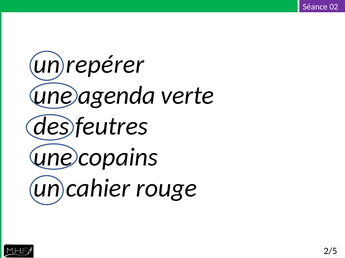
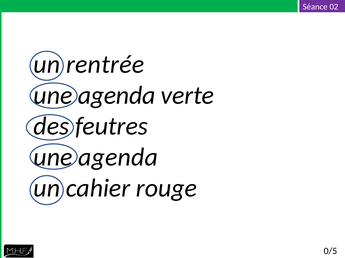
repérer: repérer -> rentrée (105, 64)
copains: copains -> agenda (118, 158)
2/5: 2/5 -> 0/5 (330, 252)
